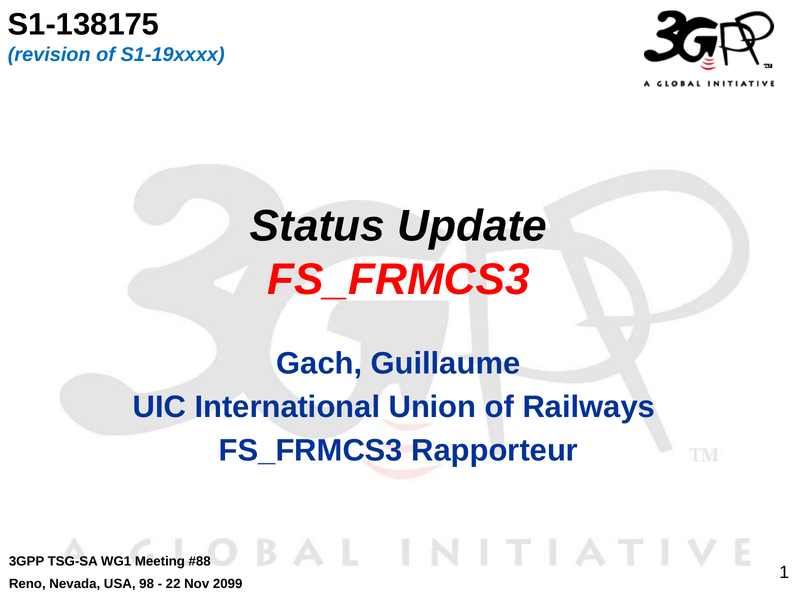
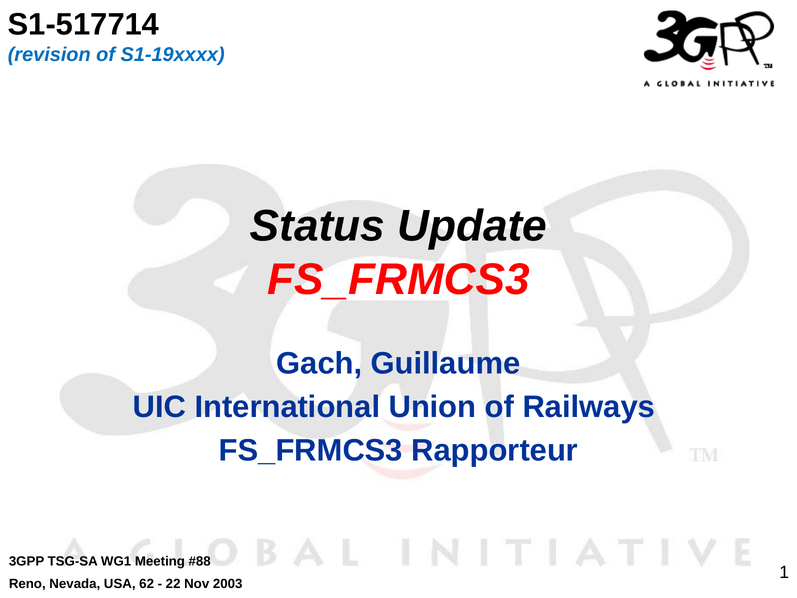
S1-138175: S1-138175 -> S1-517714 (84, 25)
98: 98 -> 62 (147, 584)
2099: 2099 -> 2003 (228, 584)
